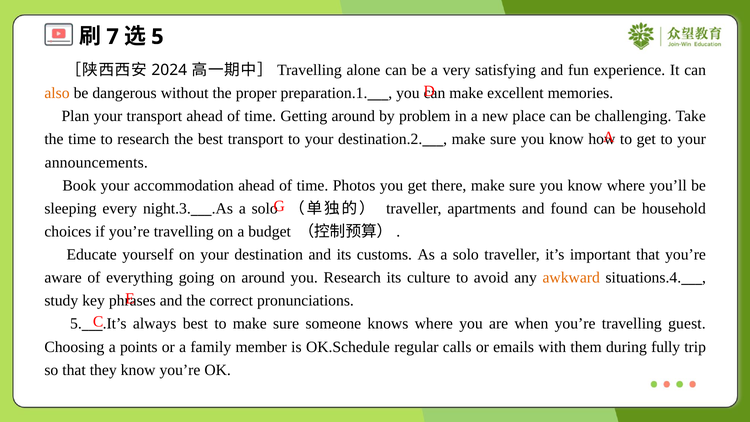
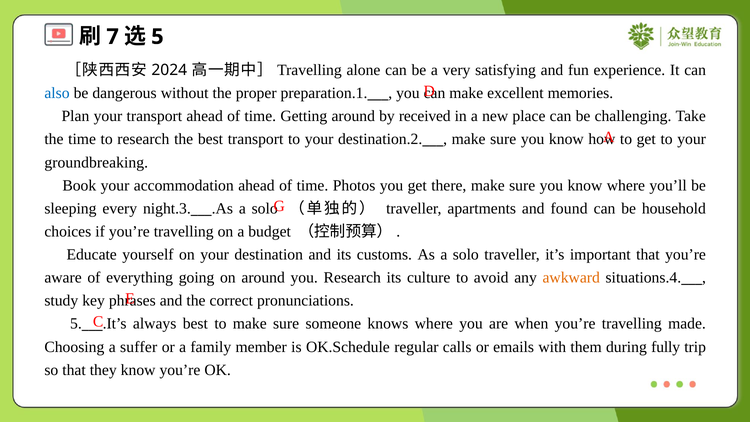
also colour: orange -> blue (57, 93)
problem: problem -> received (425, 116)
announcements: announcements -> groundbreaking (96, 162)
guest: guest -> made (687, 324)
points: points -> suffer (139, 347)
